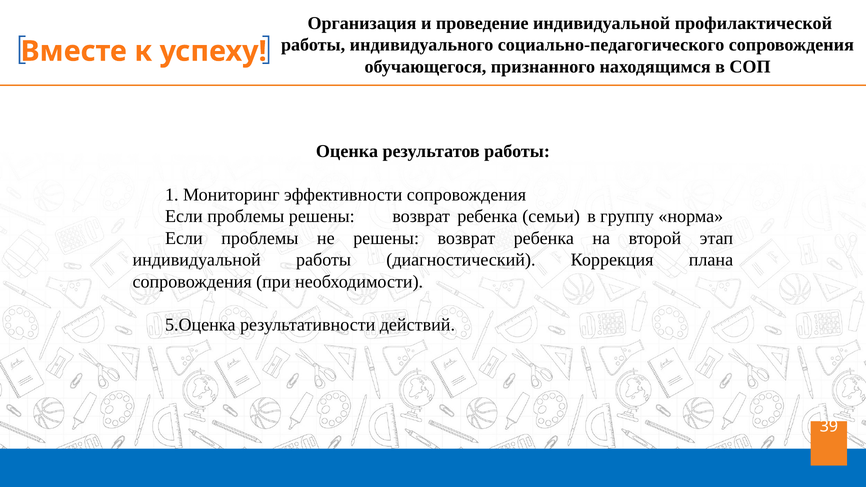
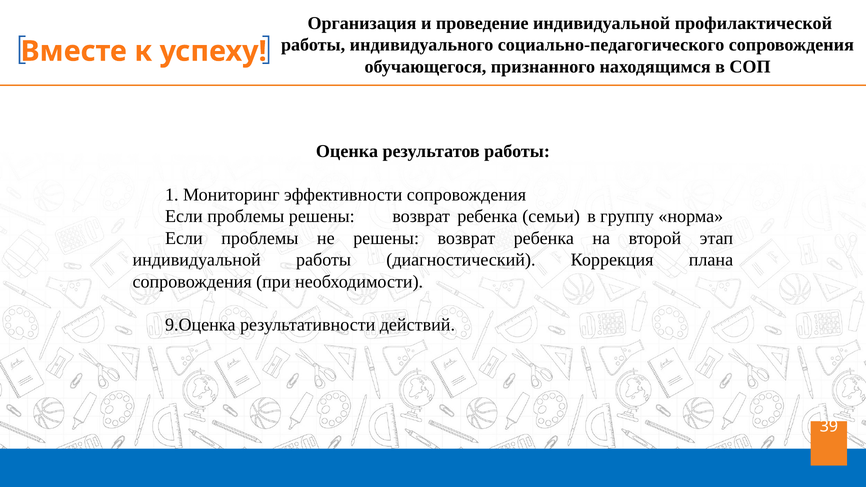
5.Оценка: 5.Оценка -> 9.Оценка (200, 325)
